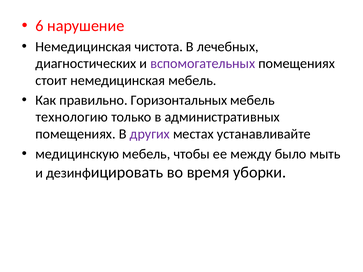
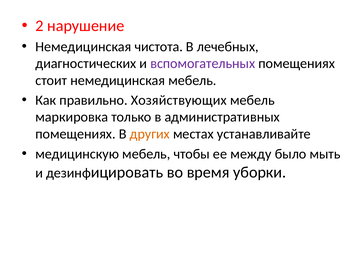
6: 6 -> 2 (39, 26)
Горизонтальных: Горизонтальных -> Хозяйствующих (179, 100)
технологию: технологию -> маркировка (72, 117)
других colour: purple -> orange (150, 134)
